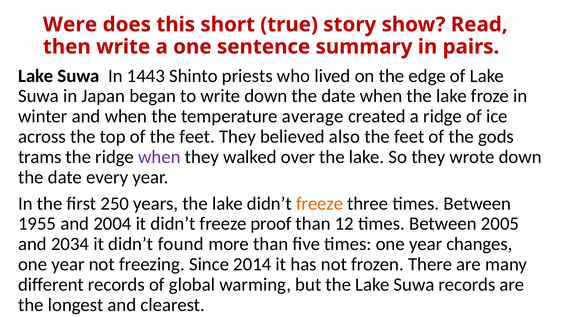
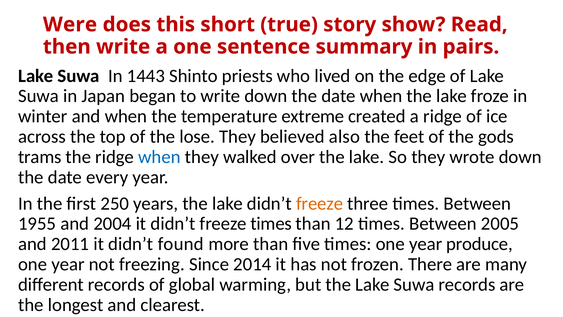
average: average -> extreme (313, 116)
of the feet: feet -> lose (197, 137)
when colour: purple -> blue (159, 157)
freeze proof: proof -> times (271, 224)
2034: 2034 -> 2011 (70, 244)
changes: changes -> produce (479, 244)
